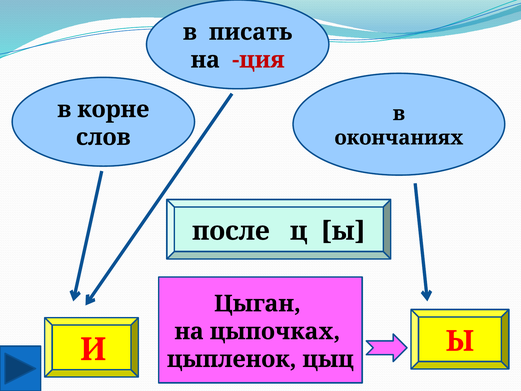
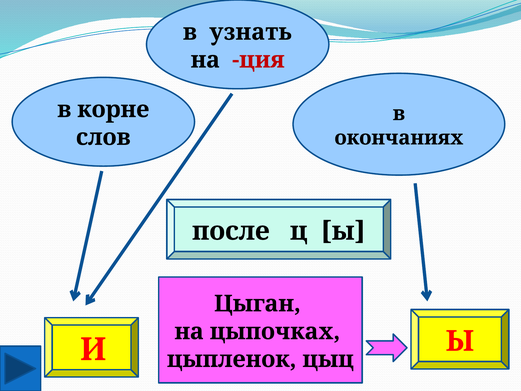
писать: писать -> узнать (251, 32)
